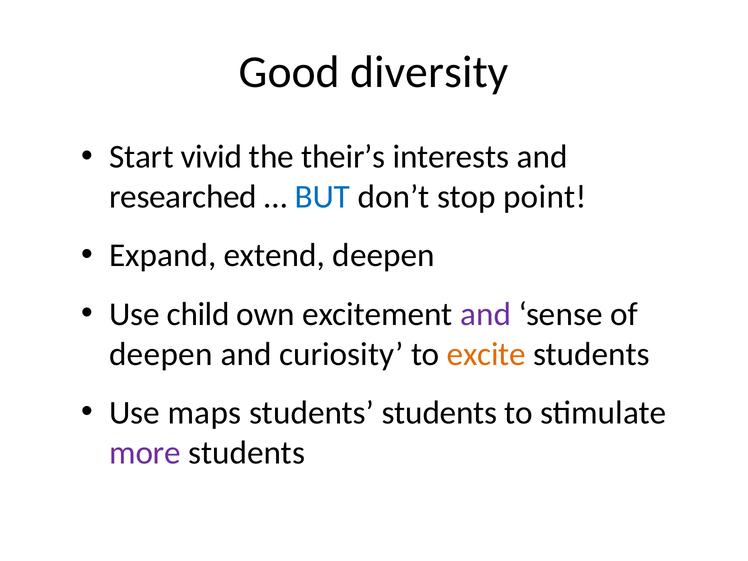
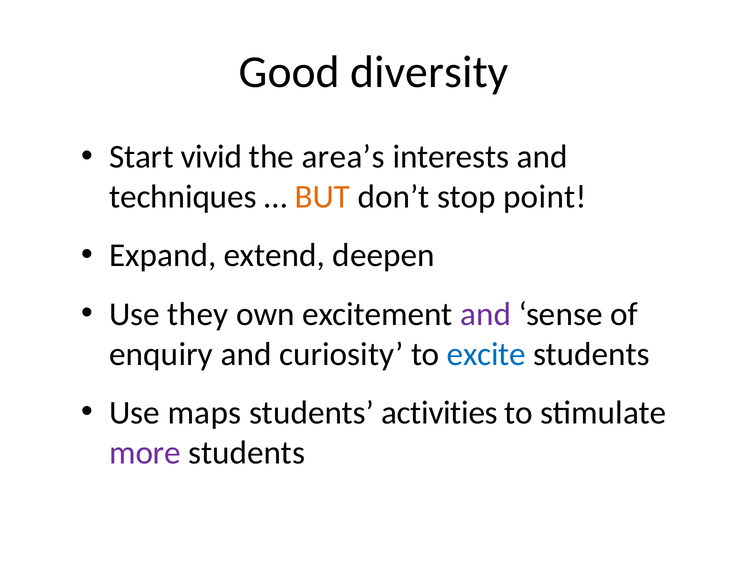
their’s: their’s -> area’s (343, 157)
researched: researched -> techniques (183, 197)
BUT colour: blue -> orange (322, 197)
child: child -> they (198, 314)
deepen: deepen -> enquiry (161, 354)
excite colour: orange -> blue (486, 354)
students students: students -> activities (439, 413)
